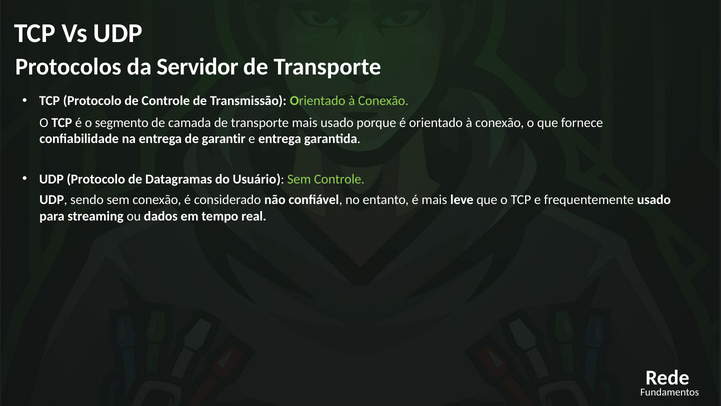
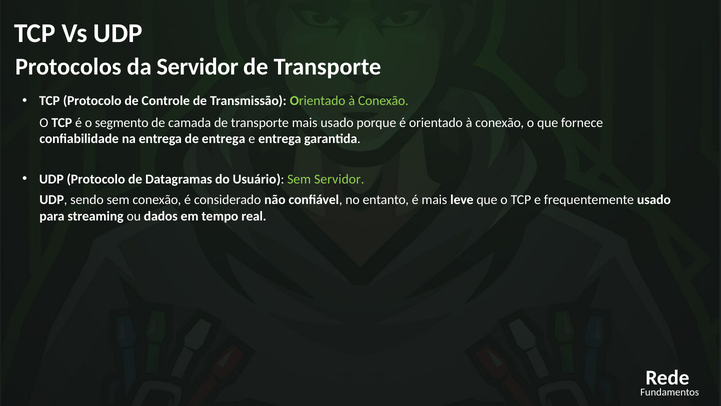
de garantir: garantir -> entrega (224, 139)
Sem Controle: Controle -> Servidor (339, 179)
